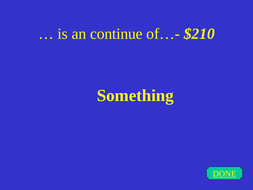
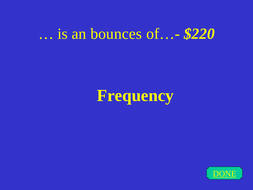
continue: continue -> bounces (116, 34)
$210: $210 -> $220 (199, 34)
Something: Something -> Frequency (135, 95)
